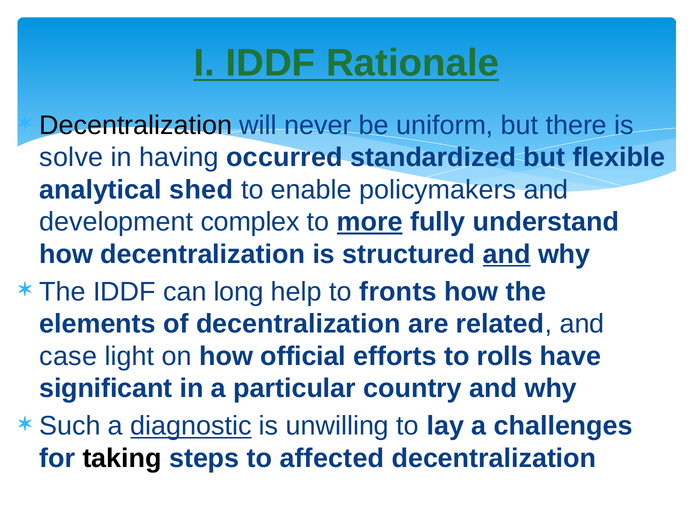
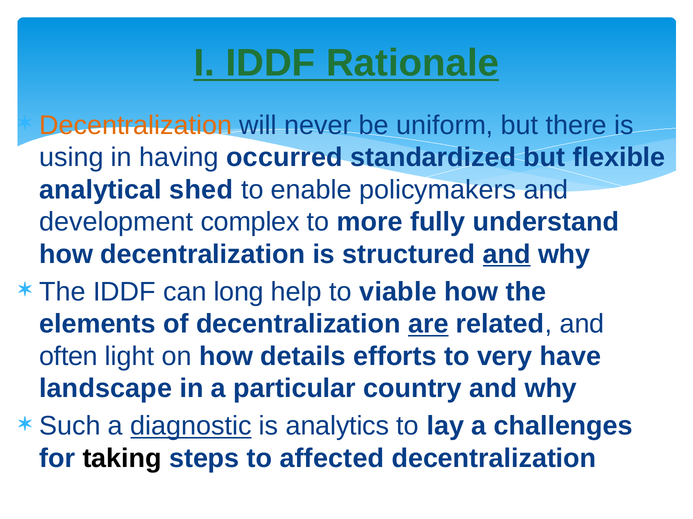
Decentralization colour: black -> orange (136, 125)
solve: solve -> using (71, 158)
more underline: present -> none (370, 222)
fronts: fronts -> viable (398, 292)
are underline: none -> present (428, 324)
case: case -> often (69, 357)
official: official -> details (303, 357)
rolls: rolls -> very (505, 357)
significant: significant -> landscape (106, 389)
unwilling: unwilling -> analytics (337, 427)
